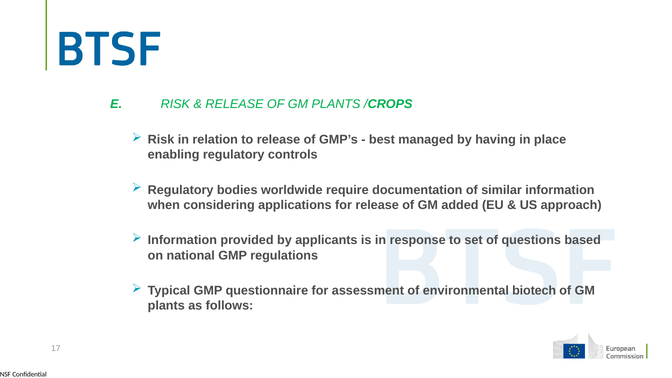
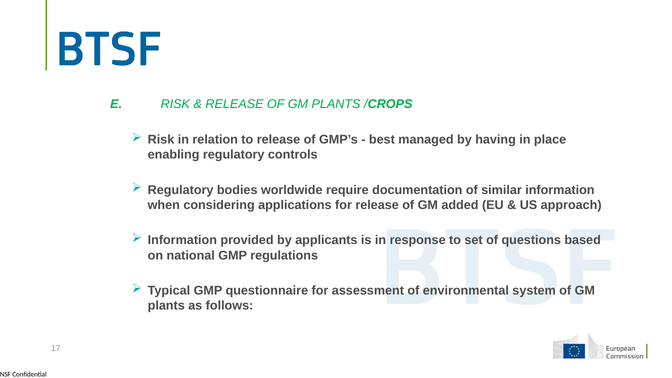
biotech: biotech -> system (534, 291)
